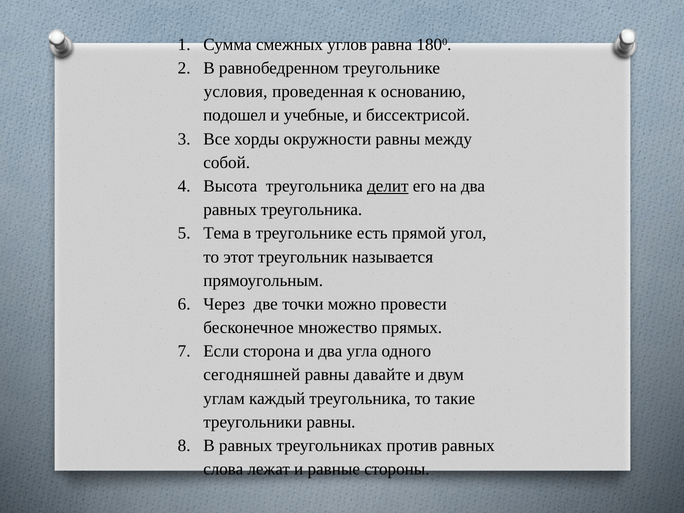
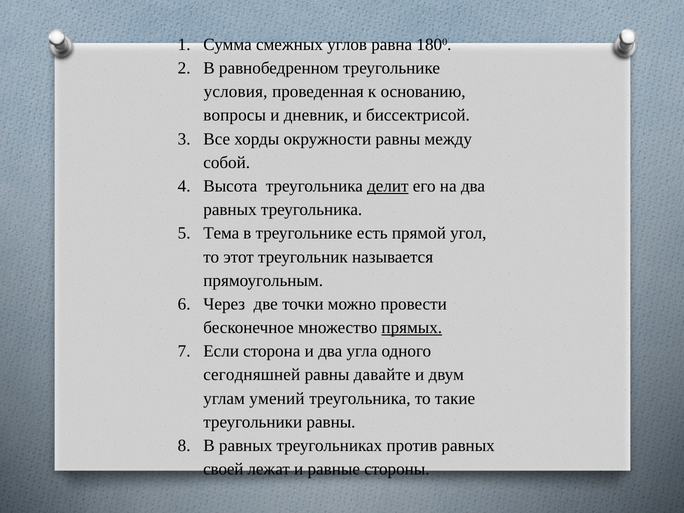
подошел: подошел -> вопросы (235, 115)
учебные: учебные -> дневник (316, 115)
прямых underline: none -> present (412, 328)
каждый: каждый -> умений (277, 398)
слова: слова -> своей (223, 469)
